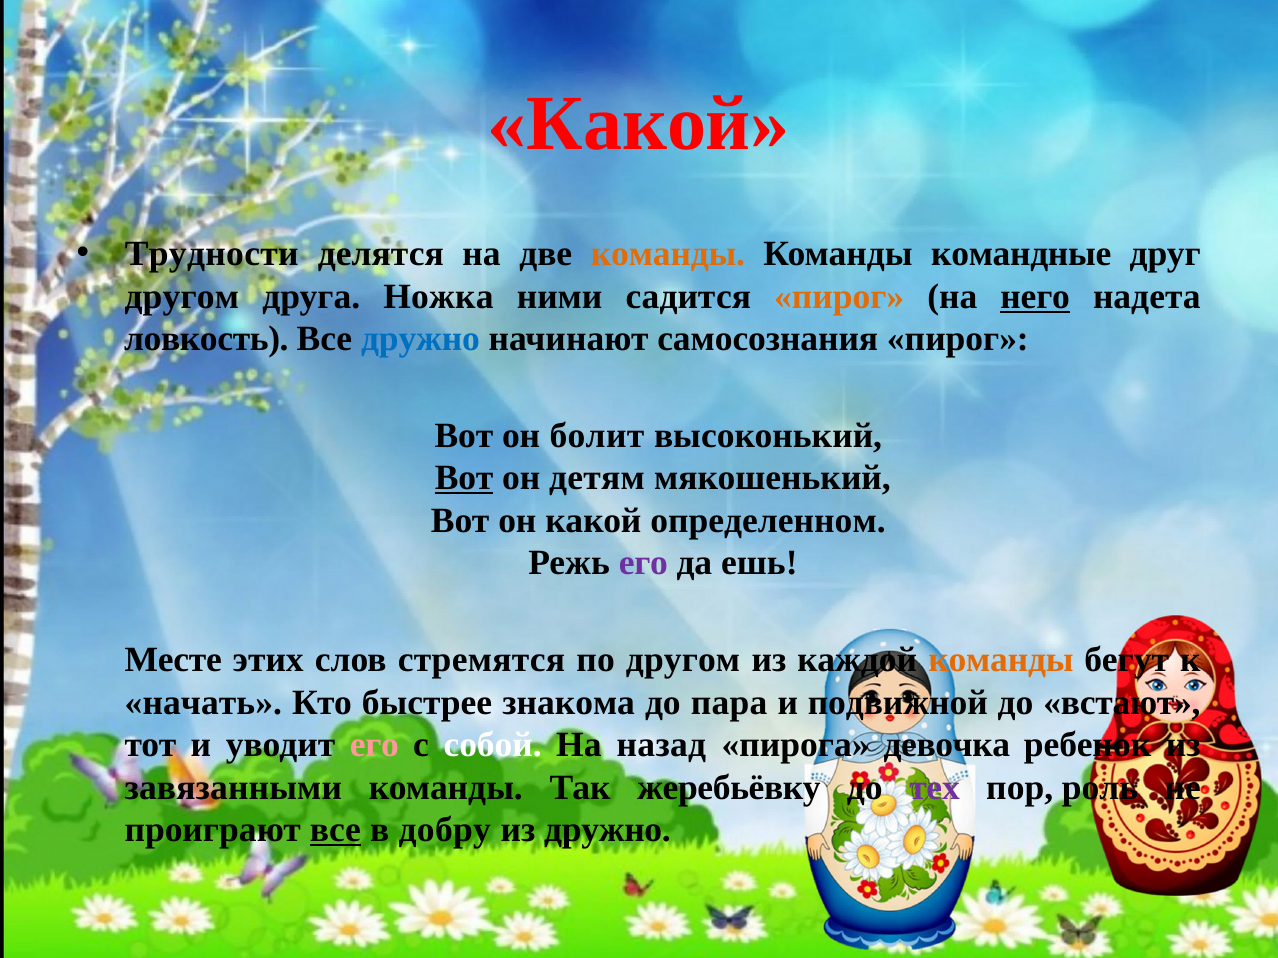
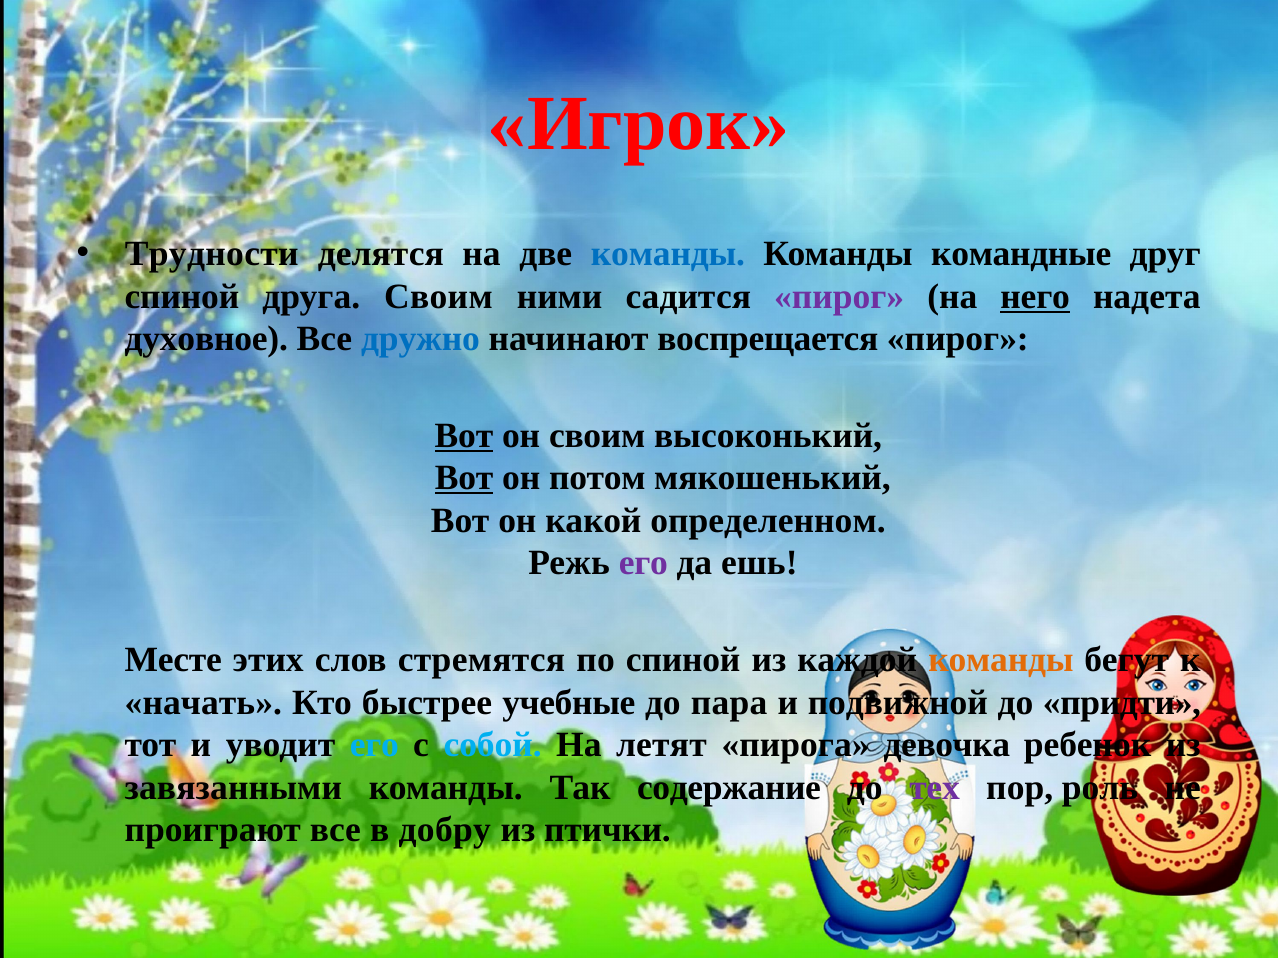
Какой: Какой -> Игрок (639, 124)
команды colour: orange -> blue (668, 254)
другом: другом -> спиной (182, 296)
друга Ножка: Ножка -> Своим (438, 296)
пирог colour: orange -> purple (839, 296)
ловкость: ловкость -> духовное (206, 339)
самосознания: самосознания -> воспрещается (768, 339)
Вот underline: none -> present (464, 436)
он болит: болит -> своим (597, 436)
детям: детям -> потом (597, 478)
по другом: другом -> спиной (683, 660)
знакома: знакома -> учебные (569, 703)
встают: встают -> придти (1122, 703)
его colour: pink -> light blue (374, 745)
собой colour: white -> light blue (493, 745)
назад: назад -> летят (661, 745)
жеребьёвку: жеребьёвку -> содержание (729, 788)
все underline: present -> none (335, 831)
из дружно: дружно -> птички (608, 831)
